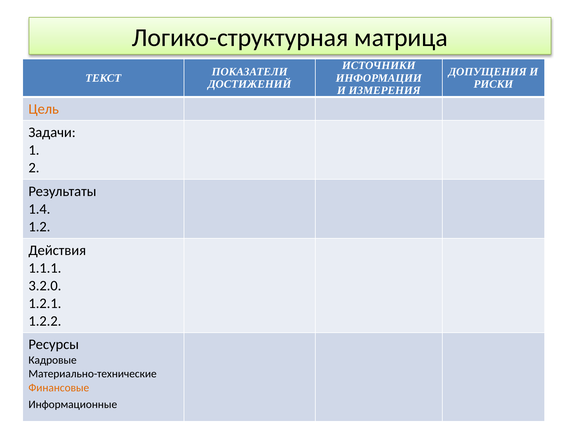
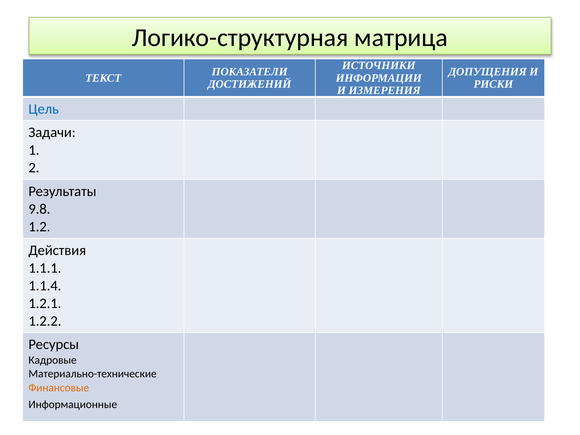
Цель colour: orange -> blue (44, 109)
1.4: 1.4 -> 9.8 (39, 209)
3.2.0: 3.2.0 -> 1.1.4 (45, 286)
